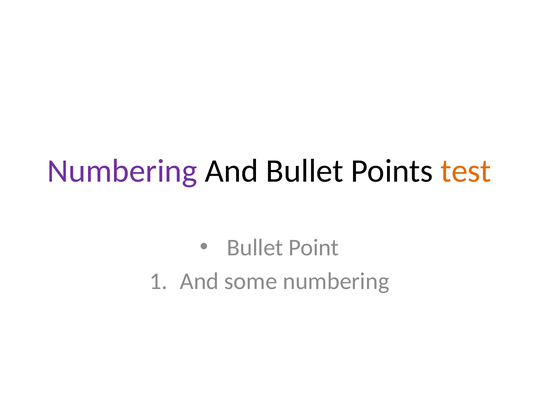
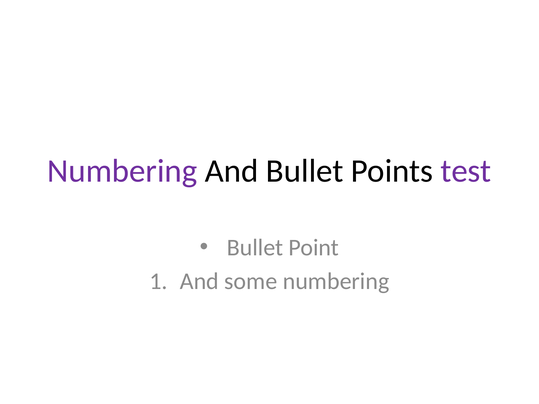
test colour: orange -> purple (466, 171)
